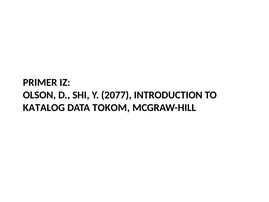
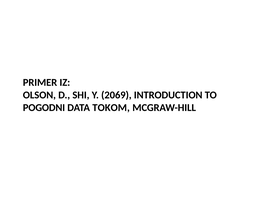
2077: 2077 -> 2069 (116, 95)
KATALOG: KATALOG -> POGODNI (44, 107)
